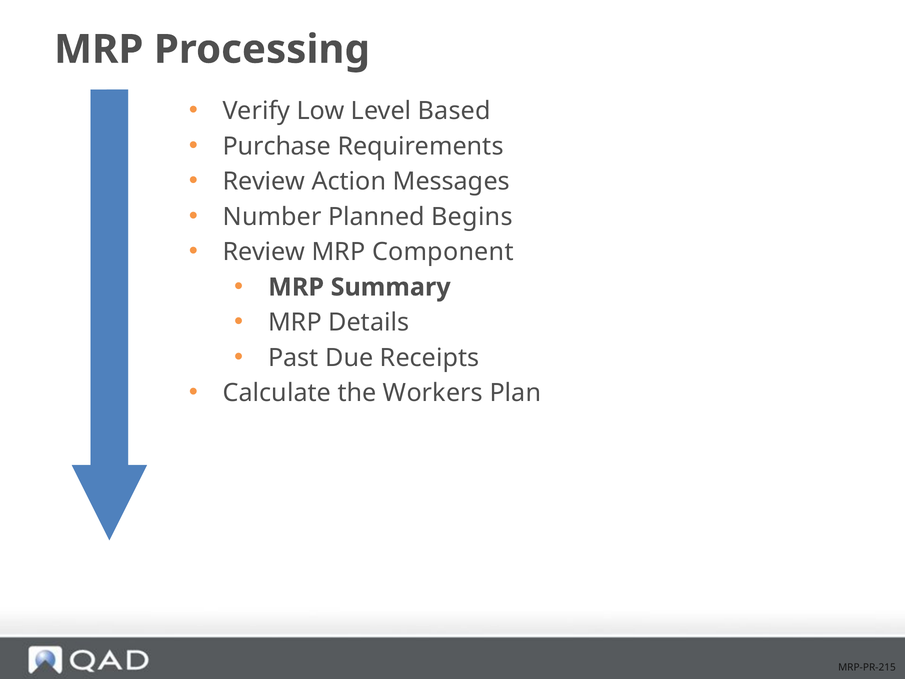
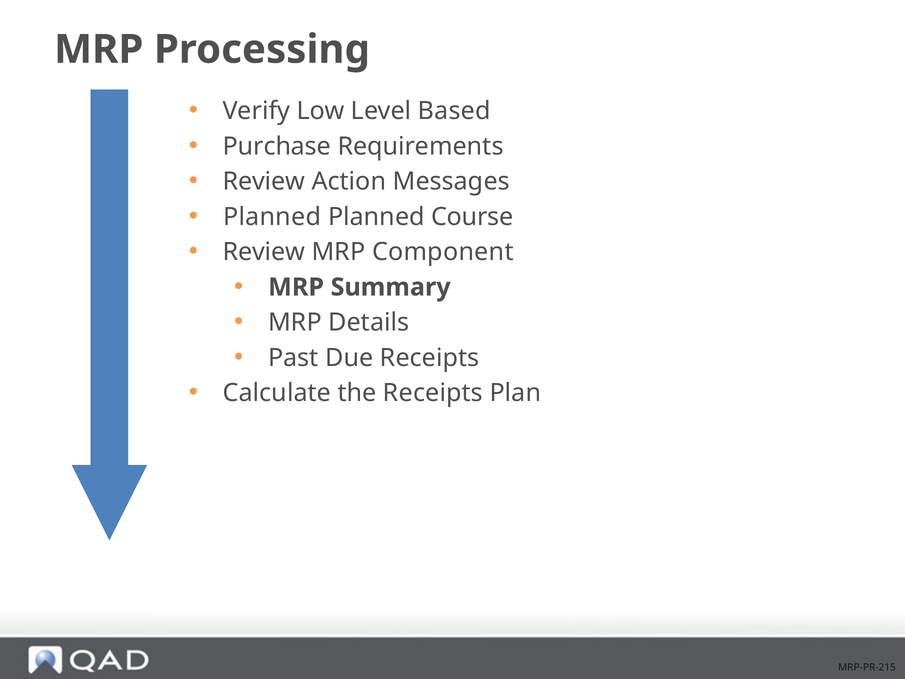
Number: Number -> Planned (272, 217)
Begins: Begins -> Course (472, 217)
the Workers: Workers -> Receipts (433, 393)
